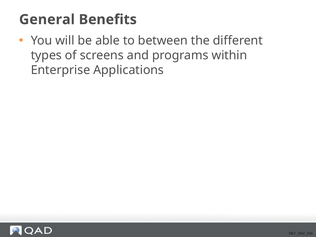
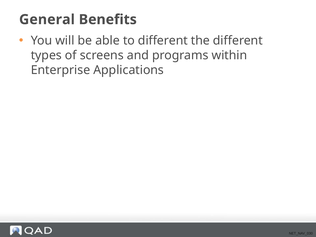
to between: between -> different (163, 41)
